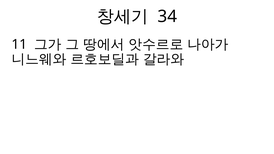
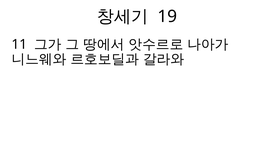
34: 34 -> 19 (167, 16)
